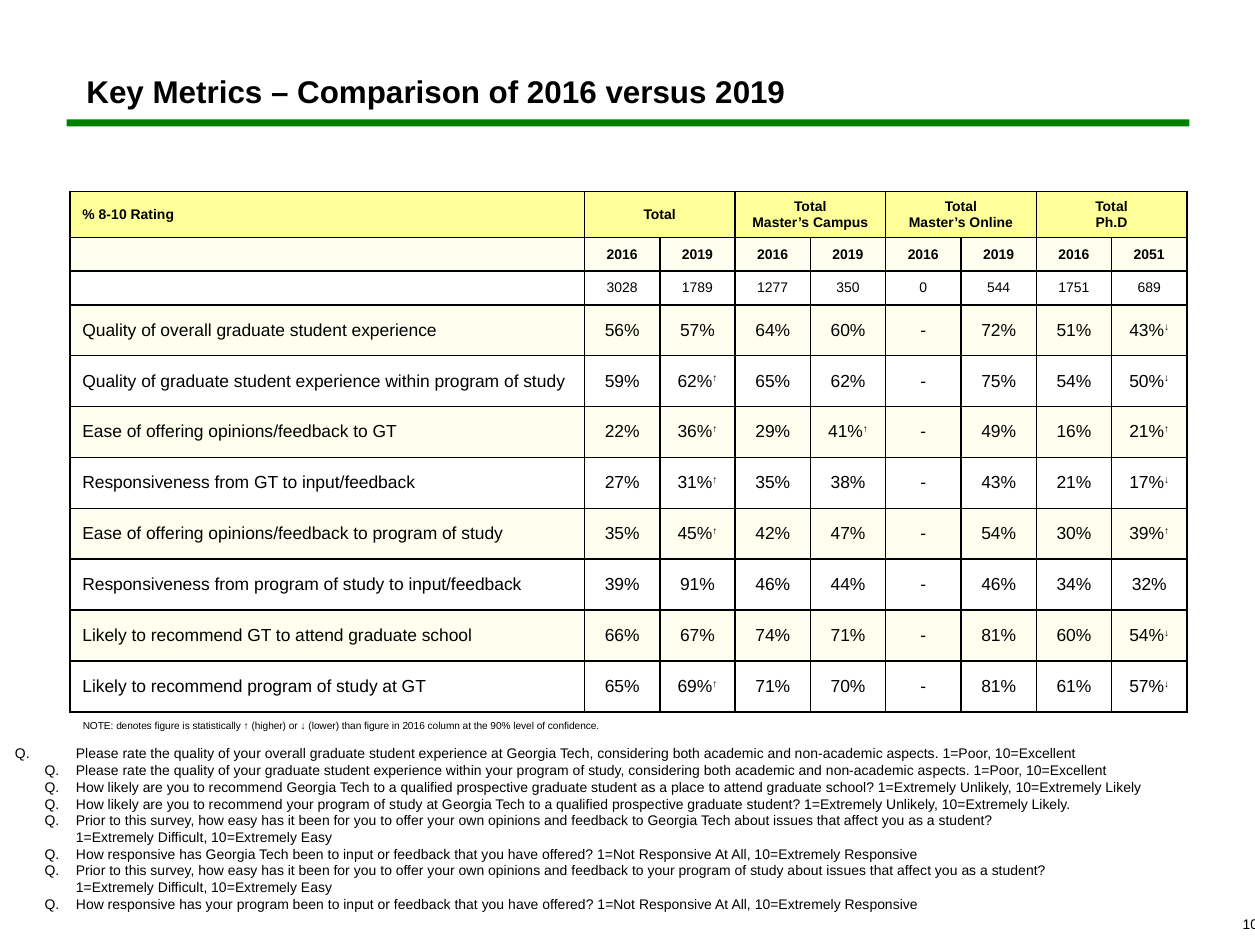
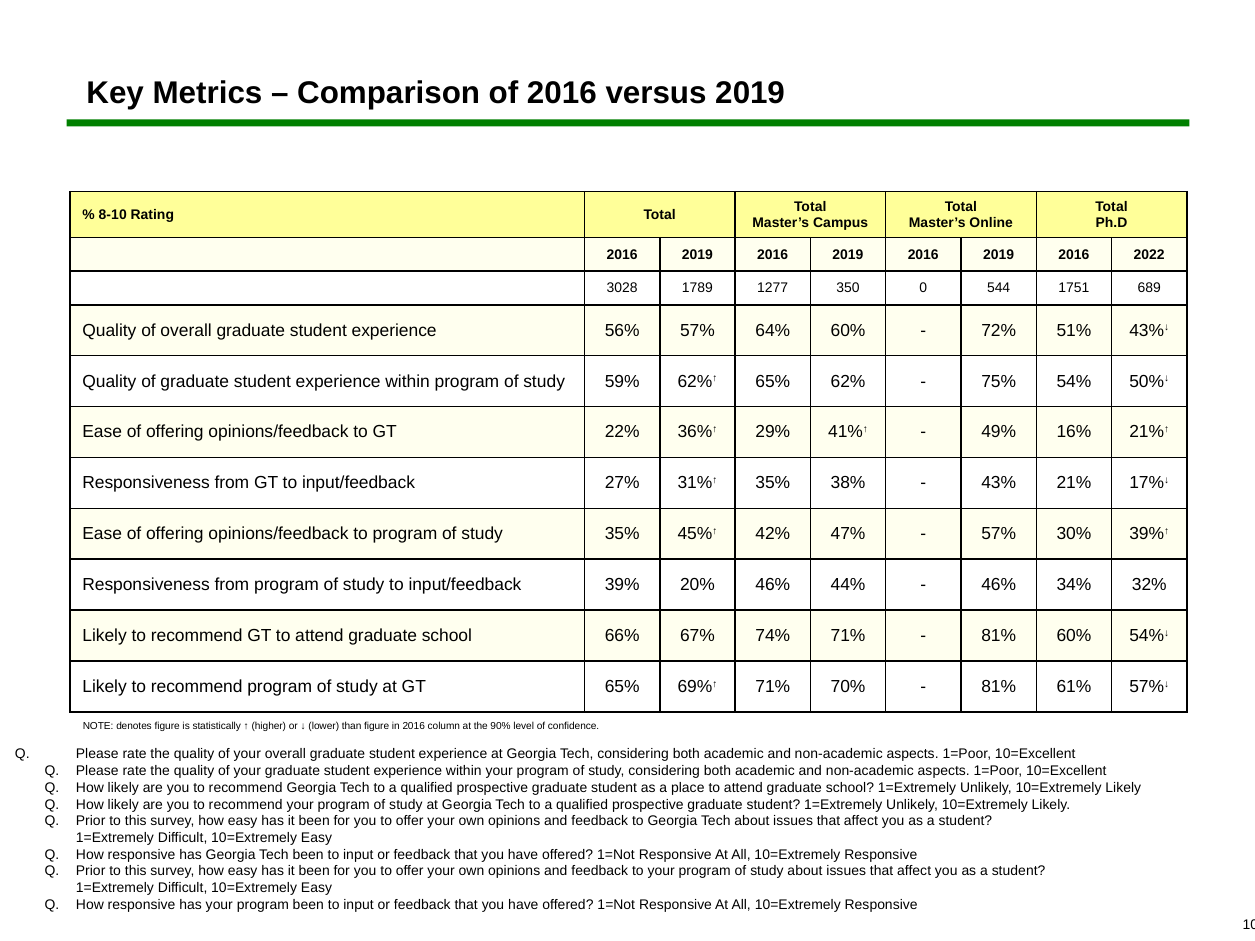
2051: 2051 -> 2022 (1149, 255)
54%: 54% -> 57% (999, 534)
91%: 91% -> 20% (697, 585)
